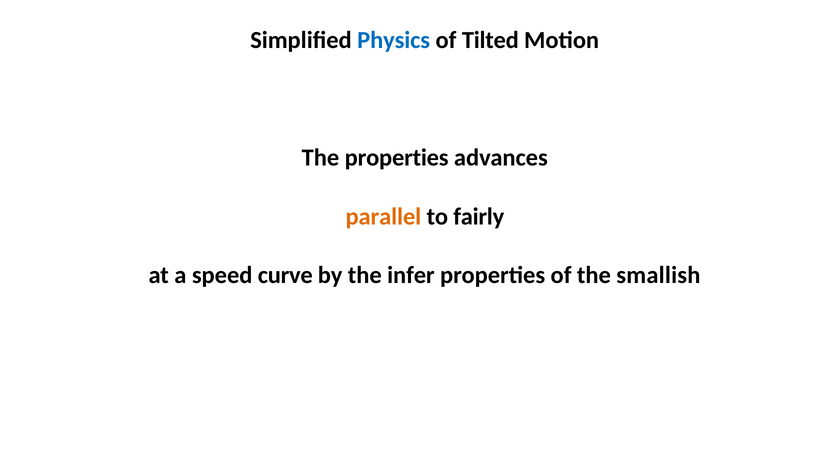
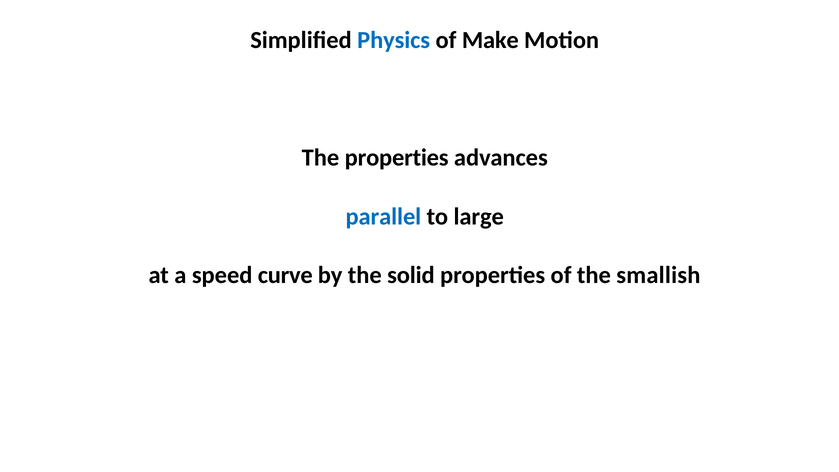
Tilted: Tilted -> Make (490, 40)
parallel colour: orange -> blue (383, 216)
fairly: fairly -> large (479, 216)
infer: infer -> solid (411, 275)
